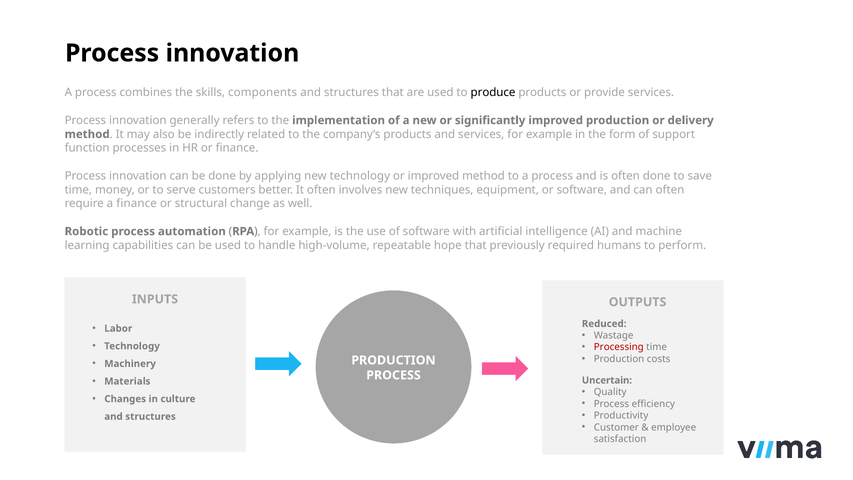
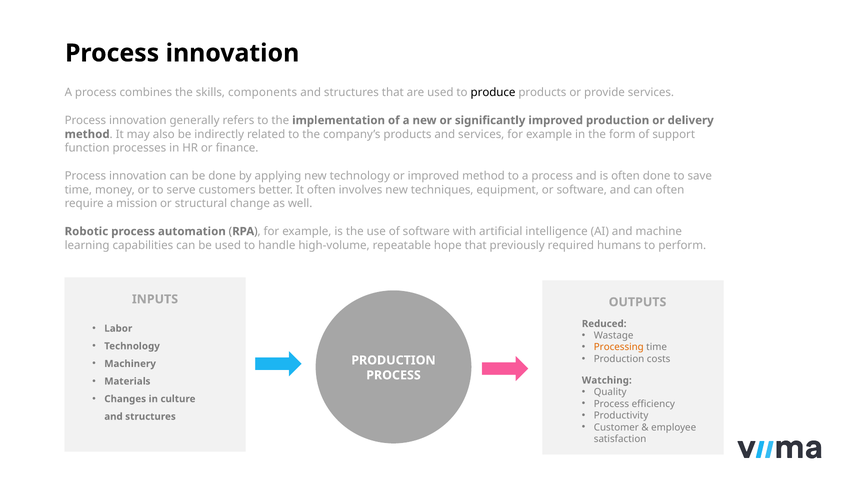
a finance: finance -> mission (137, 204)
Processing colour: red -> orange (619, 347)
Uncertain: Uncertain -> Watching (607, 380)
